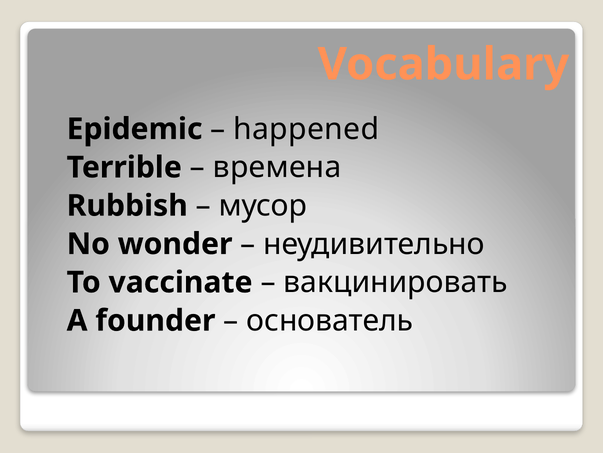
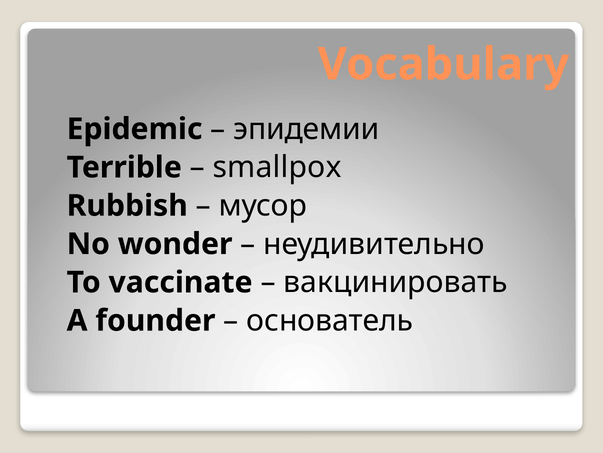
happened: happened -> эпидемии (306, 129)
времена: времена -> smallpox (277, 167)
